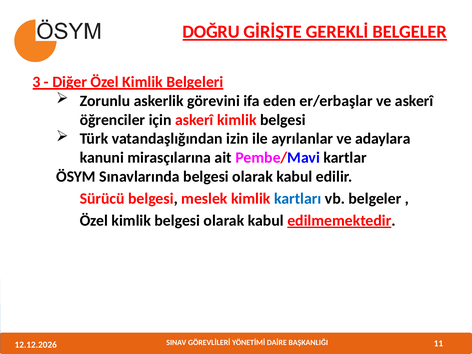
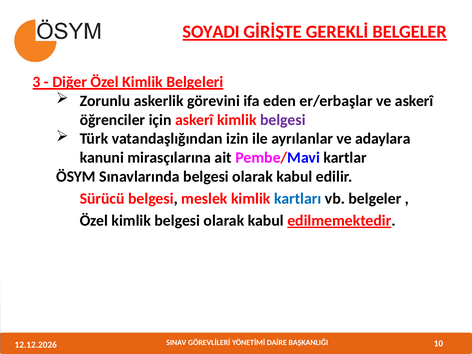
DOĞRU: DOĞRU -> SOYADI (211, 32)
belgesi colour: black -> purple (283, 120)
11: 11 -> 10 (438, 343)
